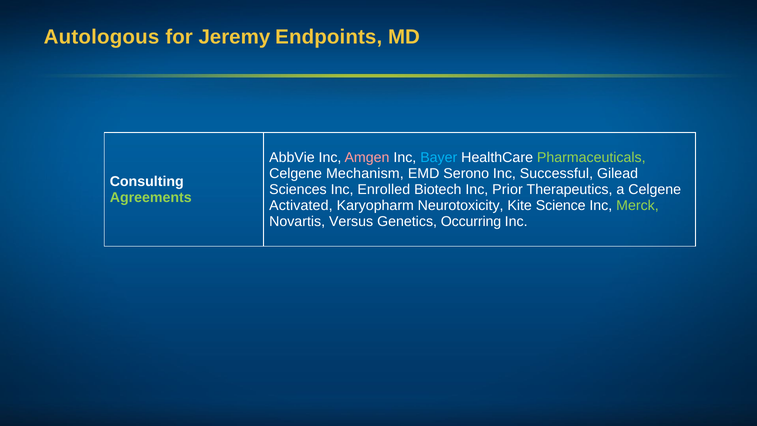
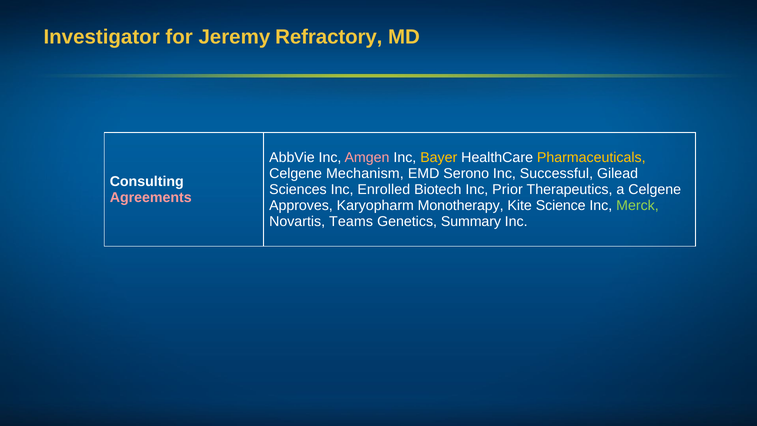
Autologous: Autologous -> Investigator (102, 37)
Endpoints: Endpoints -> Refractory (329, 37)
Bayer colour: light blue -> yellow (439, 158)
Pharmaceuticals colour: light green -> yellow (591, 158)
Agreements colour: light green -> pink (151, 197)
Activated: Activated -> Approves (301, 205)
Neurotoxicity: Neurotoxicity -> Monotherapy (461, 205)
Versus: Versus -> Teams (351, 221)
Occurring: Occurring -> Summary (471, 221)
